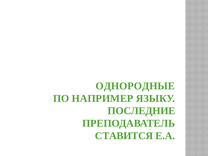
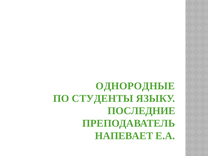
НАПРИМЕР: НАПРИМЕР -> СТУДЕНТЫ (103, 98)
СТАВИТСЯ: СТАВИТСЯ -> НАПЕВАЕТ (124, 136)
